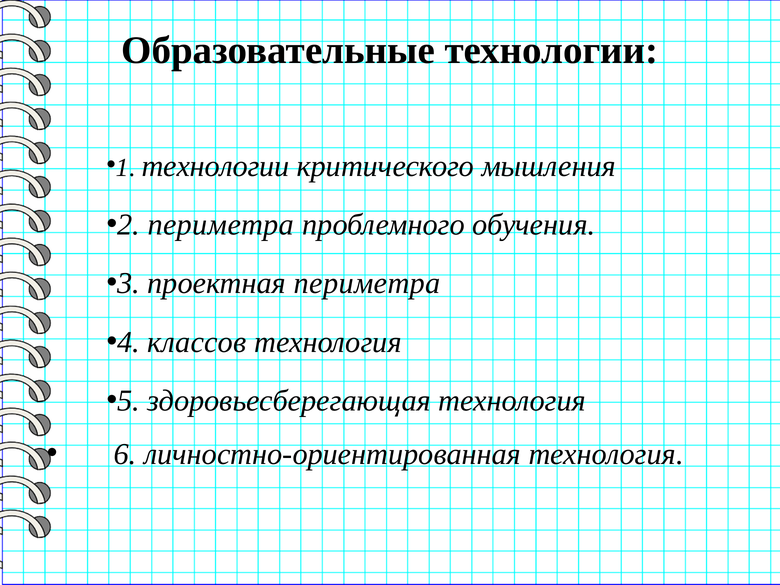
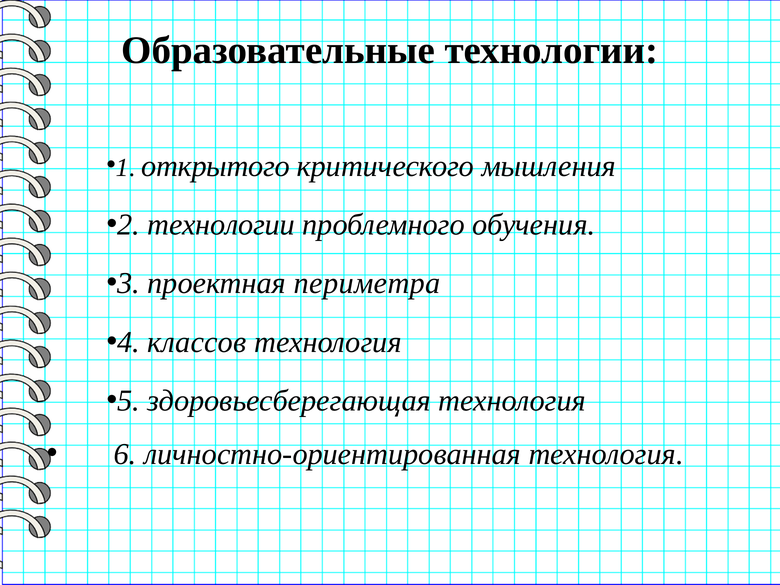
1 технологии: технологии -> открытого (215, 166)
периметра: периметра -> технологии (221, 225)
